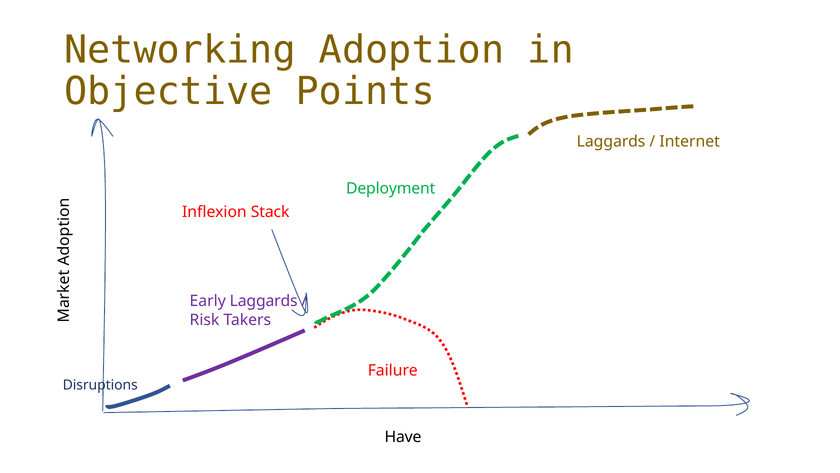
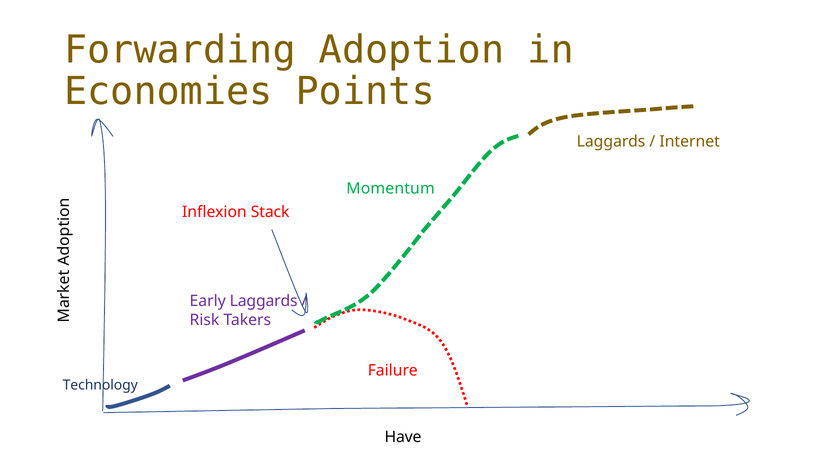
Networking: Networking -> Forwarding (180, 50)
Objective: Objective -> Economies (168, 91)
Deployment: Deployment -> Momentum (391, 188)
Disruptions: Disruptions -> Technology (100, 385)
